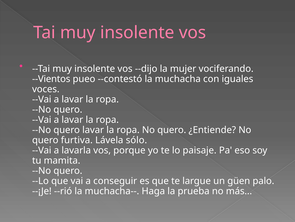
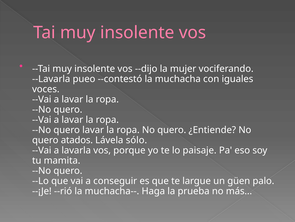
--Vientos: --Vientos -> --Lavarla (51, 79)
furtiva: furtiva -> atados (77, 140)
